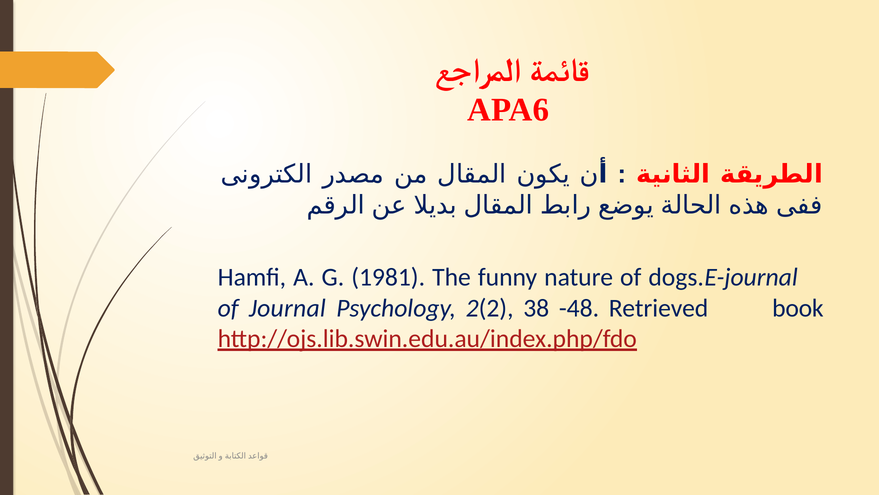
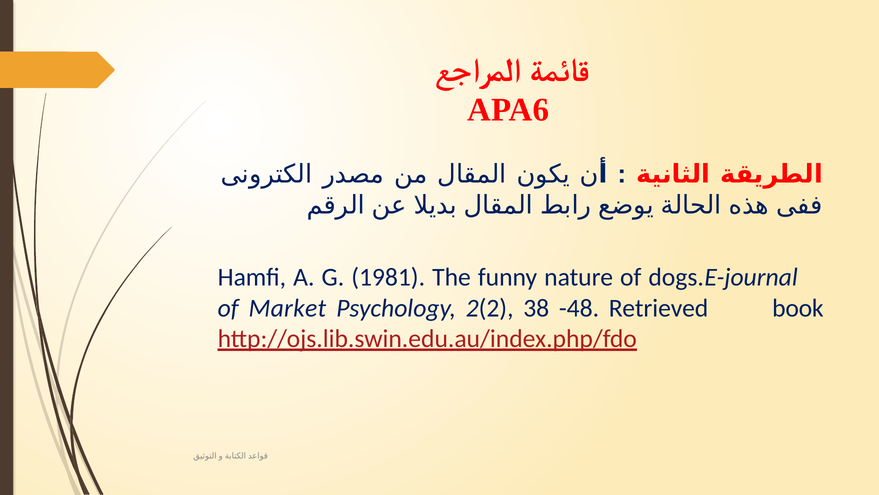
Journal: Journal -> Market (287, 308)
